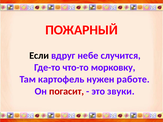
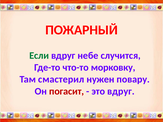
Если colour: black -> green (39, 56)
картофель: картофель -> смастерил (61, 79)
работе: работе -> повару (133, 79)
это звуки: звуки -> вдруг (121, 91)
